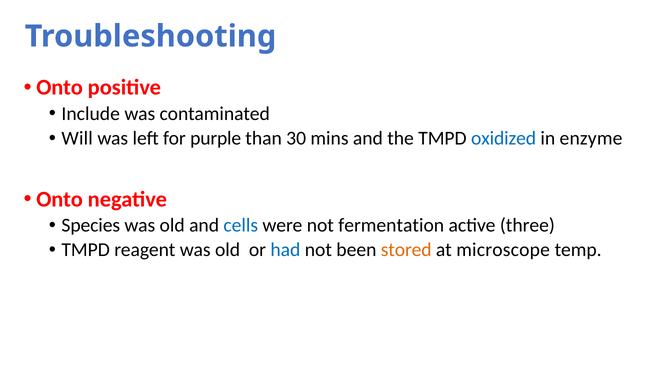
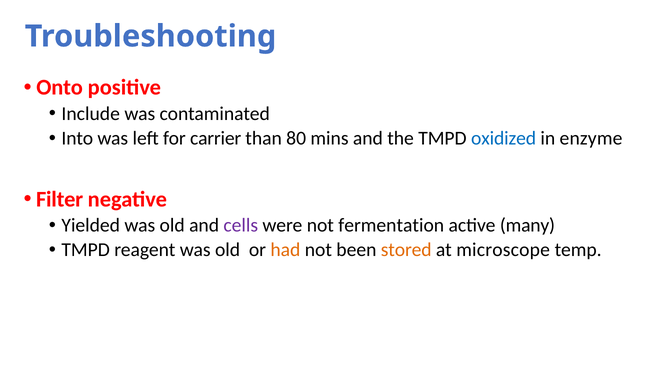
Will: Will -> Into (77, 138)
purple: purple -> carrier (216, 138)
30: 30 -> 80 (296, 138)
Onto: Onto -> Filter (60, 199)
Species: Species -> Yielded (91, 225)
cells colour: blue -> purple (241, 225)
three: three -> many (527, 225)
had colour: blue -> orange (285, 250)
